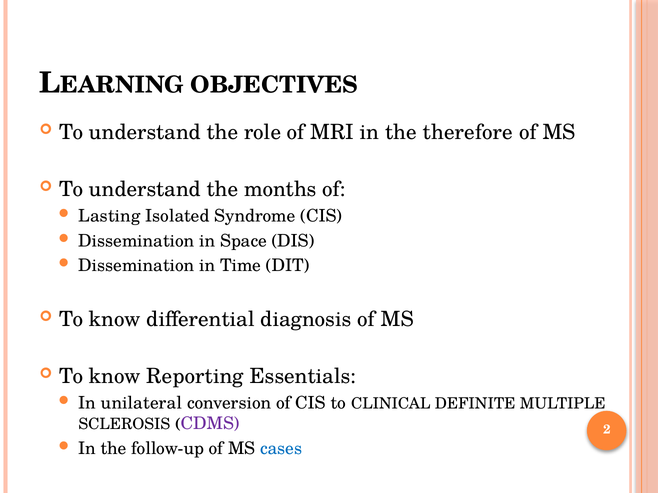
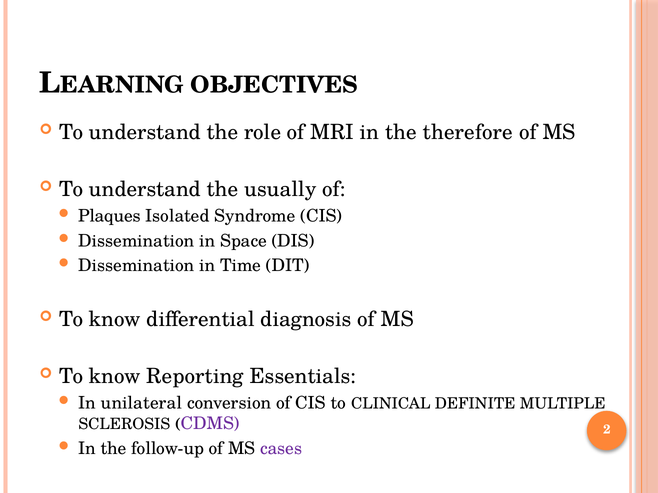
months: months -> usually (280, 189)
Lasting: Lasting -> Plaques (110, 216)
cases colour: blue -> purple (281, 449)
